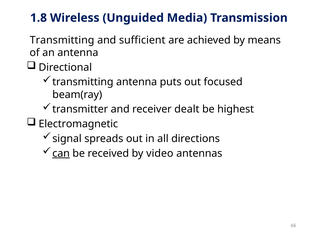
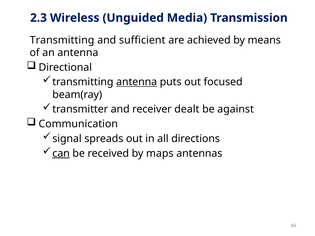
1.8: 1.8 -> 2.3 (39, 18)
antenna underline: none -> present (137, 82)
highest: highest -> against (236, 109)
Electromagnetic: Electromagnetic -> Communication (78, 124)
video: video -> maps (160, 153)
